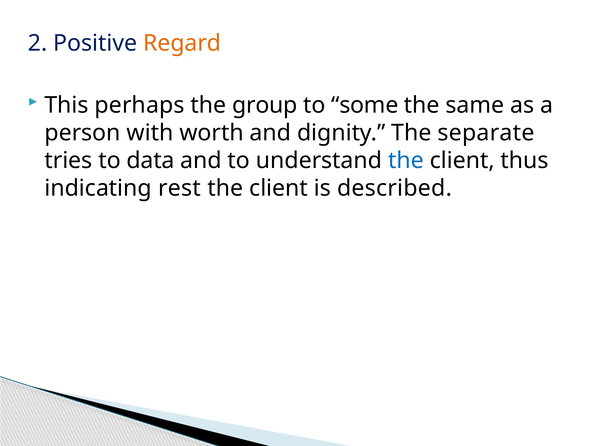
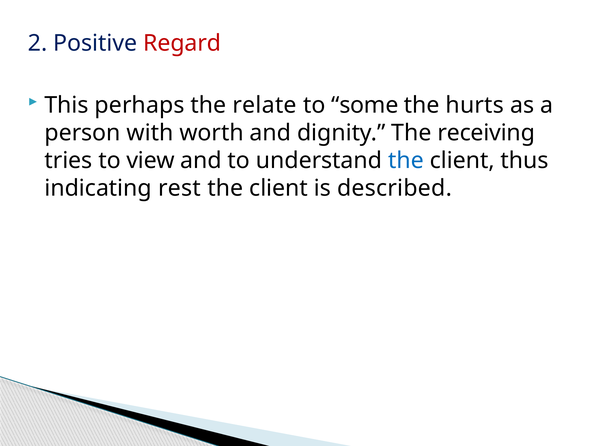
Regard colour: orange -> red (182, 43)
group: group -> relate (265, 105)
same: same -> hurts (475, 105)
separate: separate -> receiving (486, 133)
data: data -> view (151, 161)
